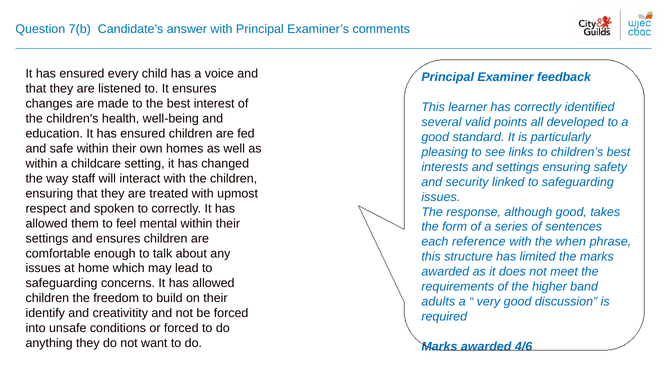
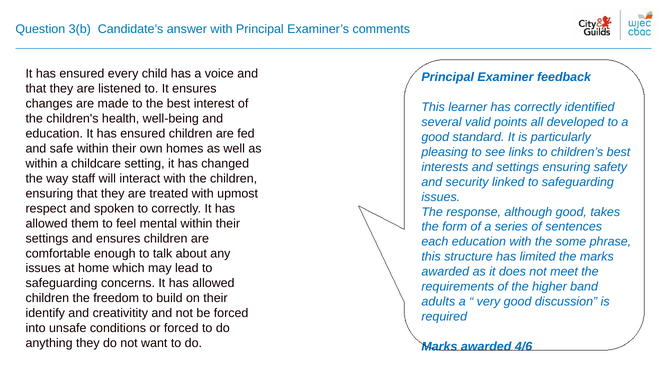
7(b: 7(b -> 3(b (80, 29)
each reference: reference -> education (479, 242)
when: when -> some (571, 242)
